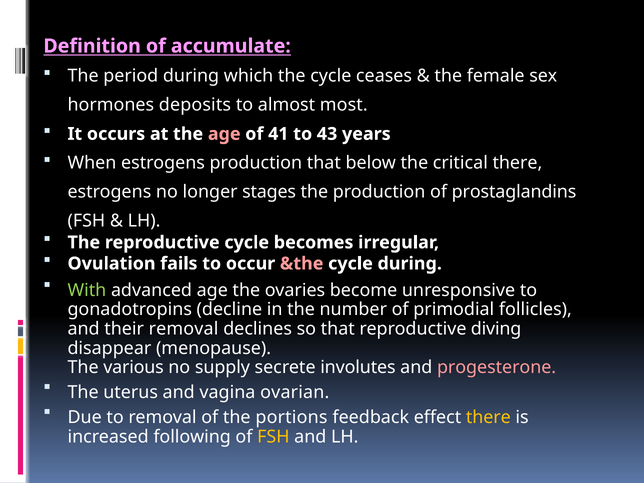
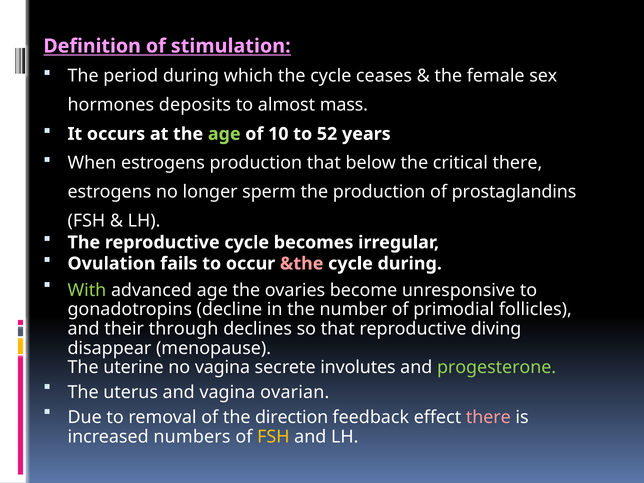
accumulate: accumulate -> stimulation (231, 46)
most: most -> mass (344, 105)
age colour: pink -> light green (224, 134)
41: 41 -> 10 (278, 134)
43: 43 -> 52 (327, 134)
stages: stages -> sperm (269, 192)
their removal: removal -> through (184, 329)
various: various -> uterine (133, 367)
no supply: supply -> vagina (222, 367)
progesterone colour: pink -> light green (497, 367)
portions: portions -> direction (292, 417)
there colour: yellow -> pink (488, 417)
following: following -> numbers (192, 437)
